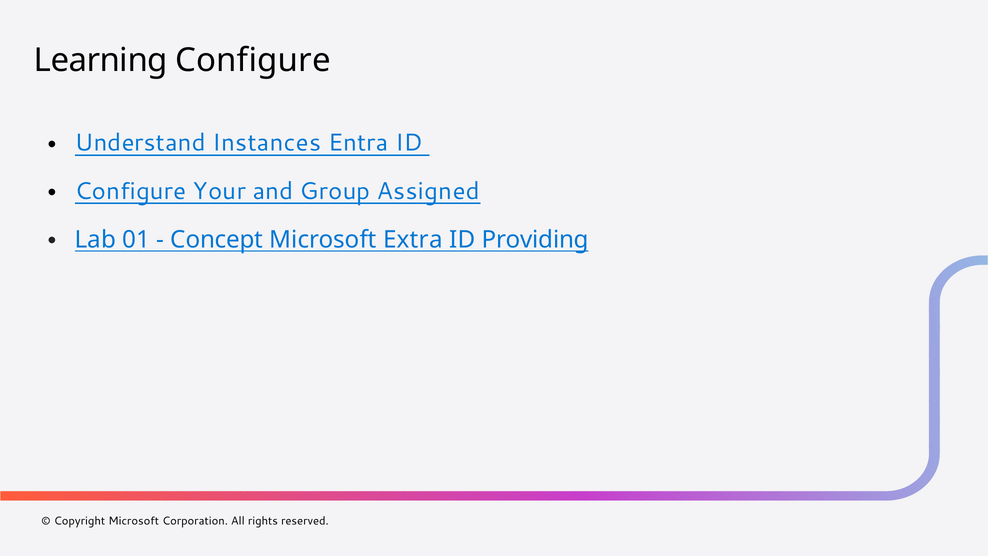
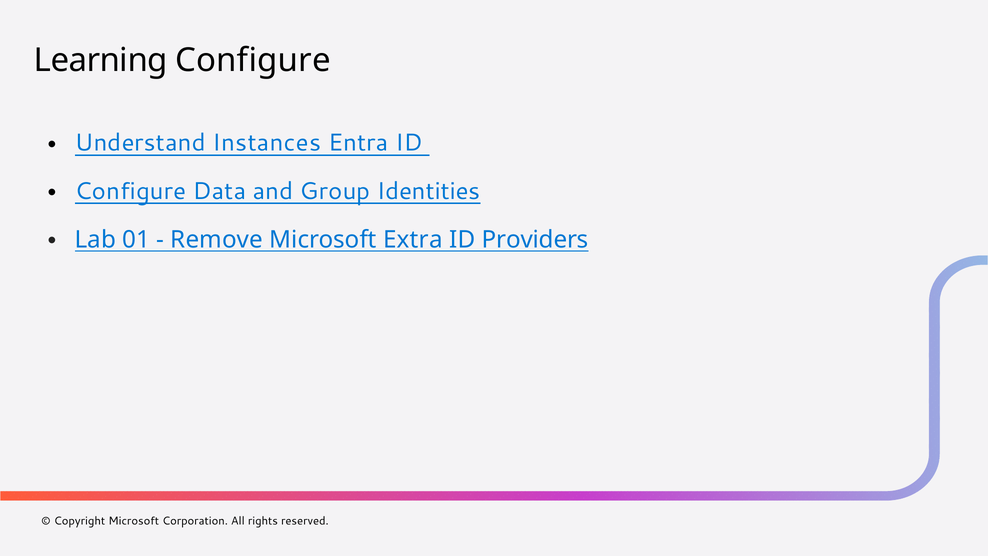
Your: Your -> Data (220, 191)
Assigned: Assigned -> Identities (429, 191)
Concept: Concept -> Remove (217, 240)
Providing: Providing -> Providers (535, 240)
